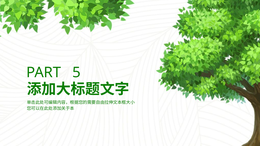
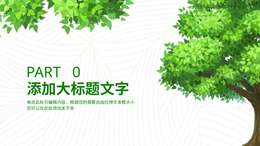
5: 5 -> 0 (77, 73)
